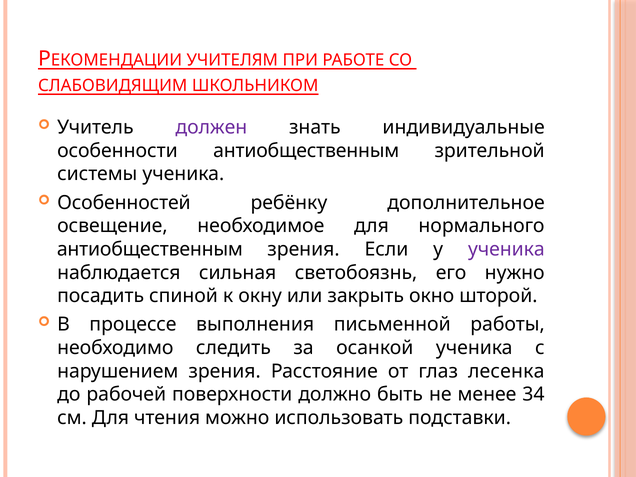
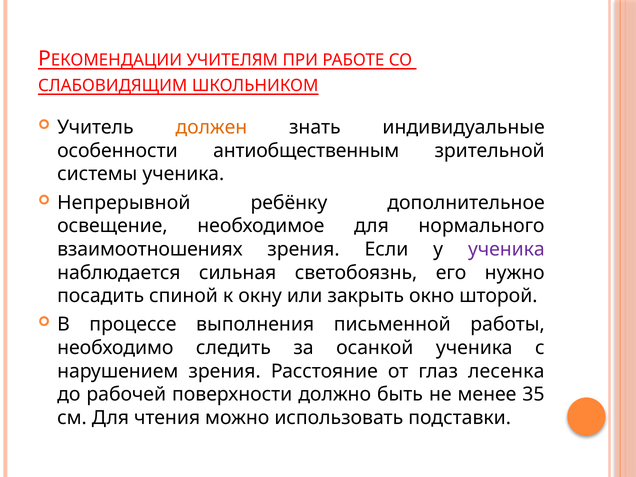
должен colour: purple -> orange (211, 127)
Особенностей: Особенностей -> Непрерывной (124, 203)
антиобщественным: антиобщественным -> взаимоотношениях (150, 249)
34: 34 -> 35 (533, 394)
